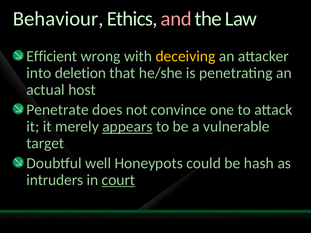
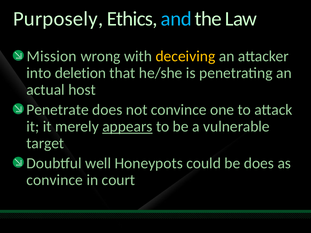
Behaviour: Behaviour -> Purposely (58, 19)
and colour: pink -> light blue (176, 19)
Efficient: Efficient -> Mission (52, 56)
be hash: hash -> does (259, 163)
intruders: intruders -> convince (55, 180)
court underline: present -> none (118, 180)
